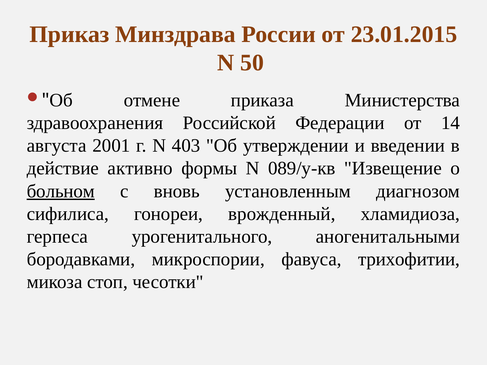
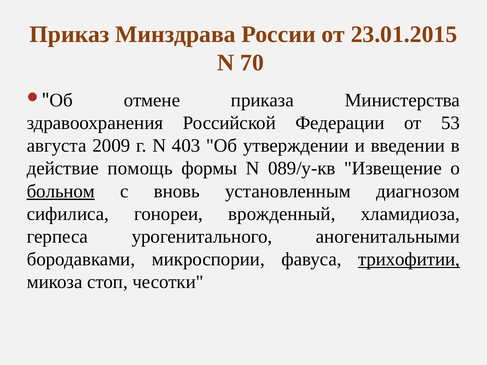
50: 50 -> 70 (252, 63)
14: 14 -> 53 (450, 123)
2001: 2001 -> 2009 (111, 146)
активно: активно -> помощь (140, 169)
трихофитии underline: none -> present (409, 259)
